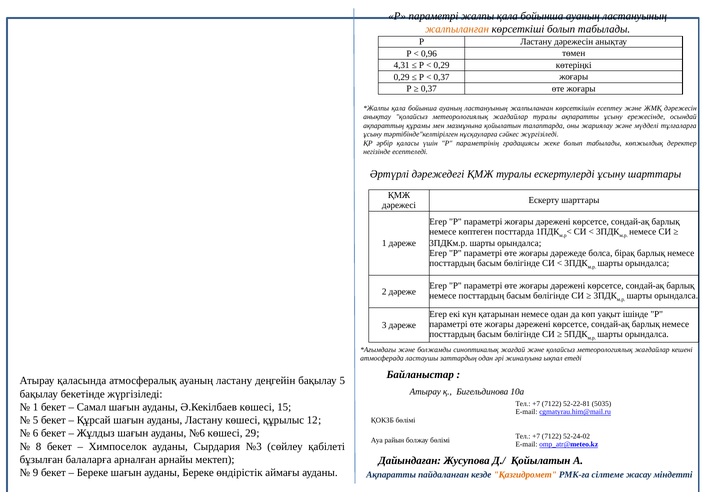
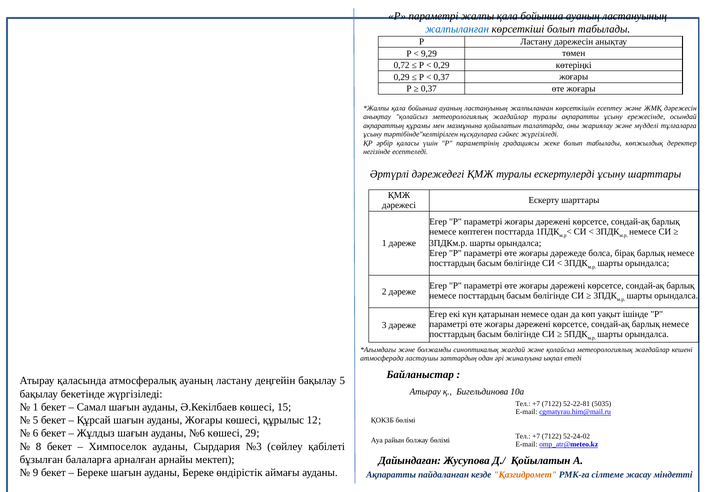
жалпыланған colour: orange -> blue (457, 29)
0,96: 0,96 -> 9,29 (429, 54)
4,31: 4,31 -> 0,72 (402, 65)
ауданы Ластану: Ластану -> Жоғары (204, 420)
